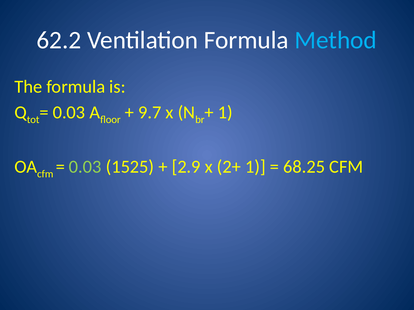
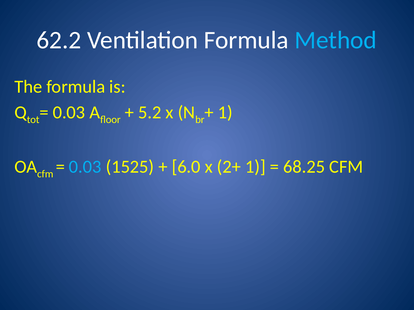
9.7: 9.7 -> 5.2 (150, 113)
0.03 colour: light green -> light blue (85, 167)
2.9: 2.9 -> 6.0 (186, 167)
